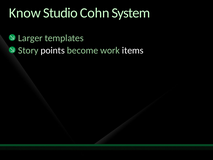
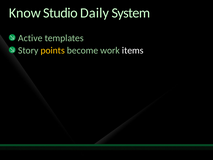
Cohn: Cohn -> Daily (95, 13)
Larger: Larger -> Active (30, 38)
points colour: white -> yellow (53, 50)
